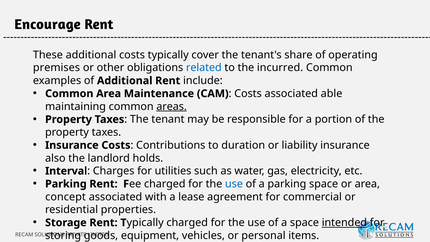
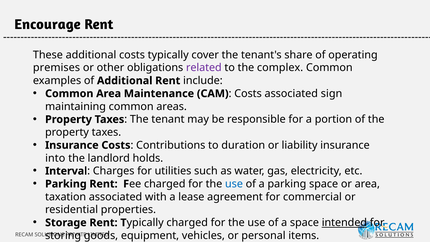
related colour: blue -> purple (204, 68)
incurred: incurred -> complex (280, 68)
able: able -> sign (332, 94)
areas underline: present -> none (172, 106)
also: also -> into (55, 158)
concept: concept -> taxation (66, 197)
